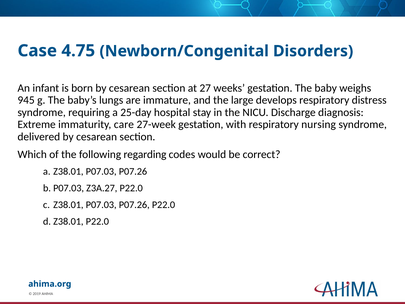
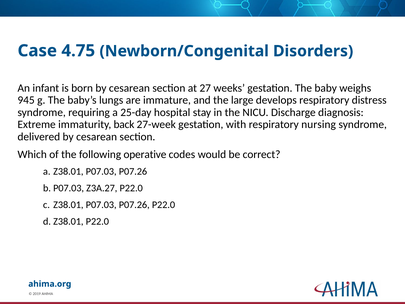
care: care -> back (124, 124)
regarding: regarding -> operative (145, 154)
